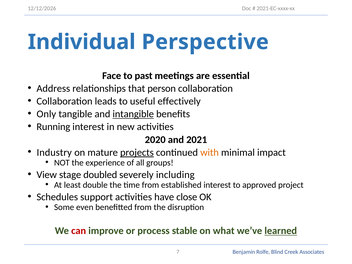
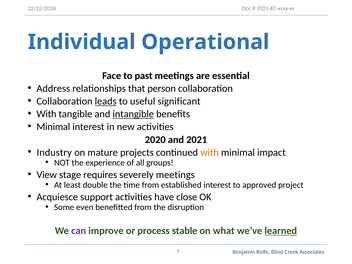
Perspective: Perspective -> Operational (205, 42)
leads underline: none -> present (106, 101)
effectively: effectively -> significant (179, 101)
Only: Only -> With (46, 114)
Running: Running -> Minimal (53, 127)
projects underline: present -> none (137, 152)
doubled: doubled -> requires (100, 175)
severely including: including -> meetings (175, 175)
Schedules: Schedules -> Acquiesce (57, 197)
can colour: red -> purple (79, 231)
